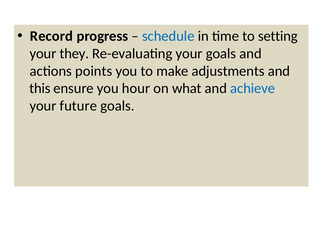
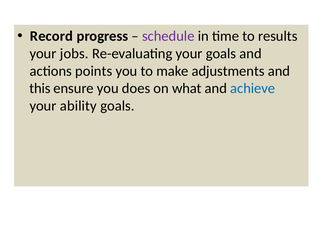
schedule colour: blue -> purple (168, 36)
setting: setting -> results (278, 36)
they: they -> jobs (74, 54)
hour: hour -> does (136, 88)
future: future -> ability (78, 106)
